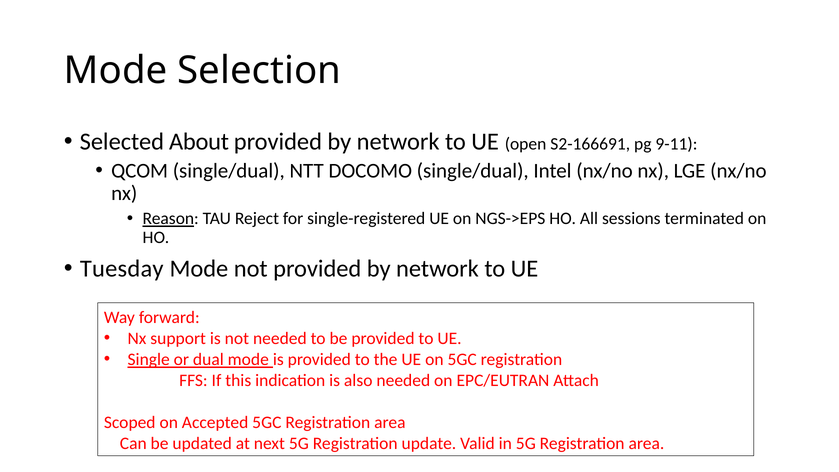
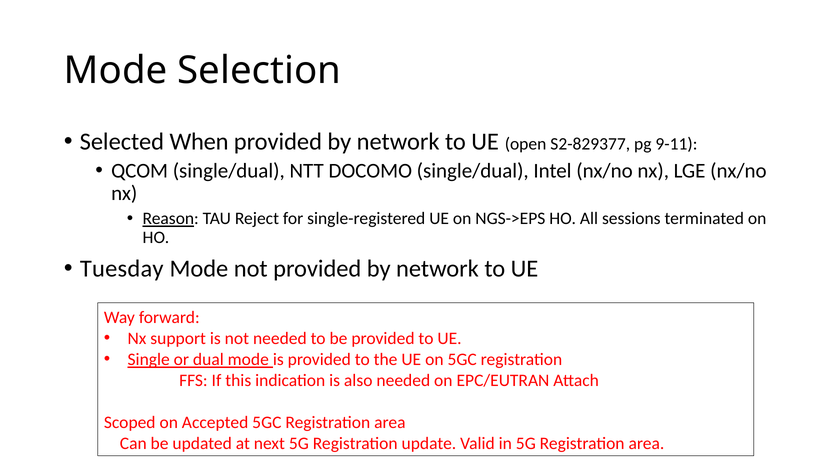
About: About -> When (199, 142)
S2-166691: S2-166691 -> S2-829377 (590, 144)
